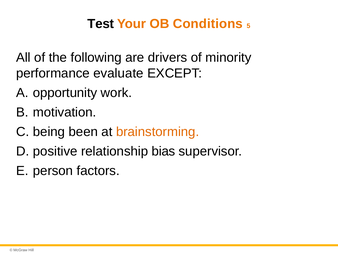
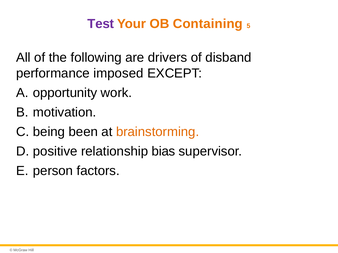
Test colour: black -> purple (101, 24)
Conditions: Conditions -> Containing (208, 24)
minority: minority -> disband (228, 58)
evaluate: evaluate -> imposed (118, 73)
